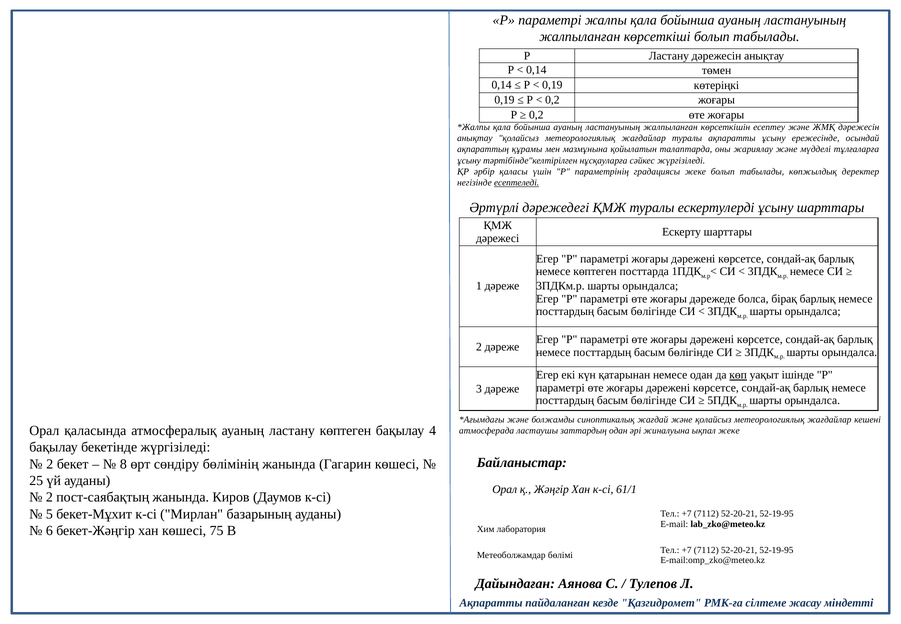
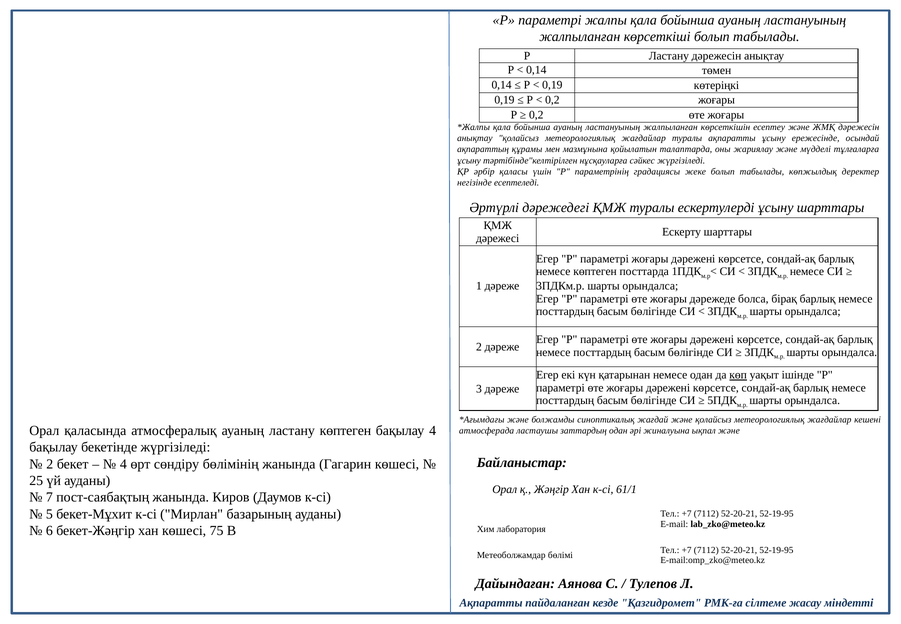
есептеледі underline: present -> none (517, 183)
ықпал жеке: жеке -> және (729, 431)
8: 8 -> 4 (123, 464)
2: 2 -> 7 (49, 497)
